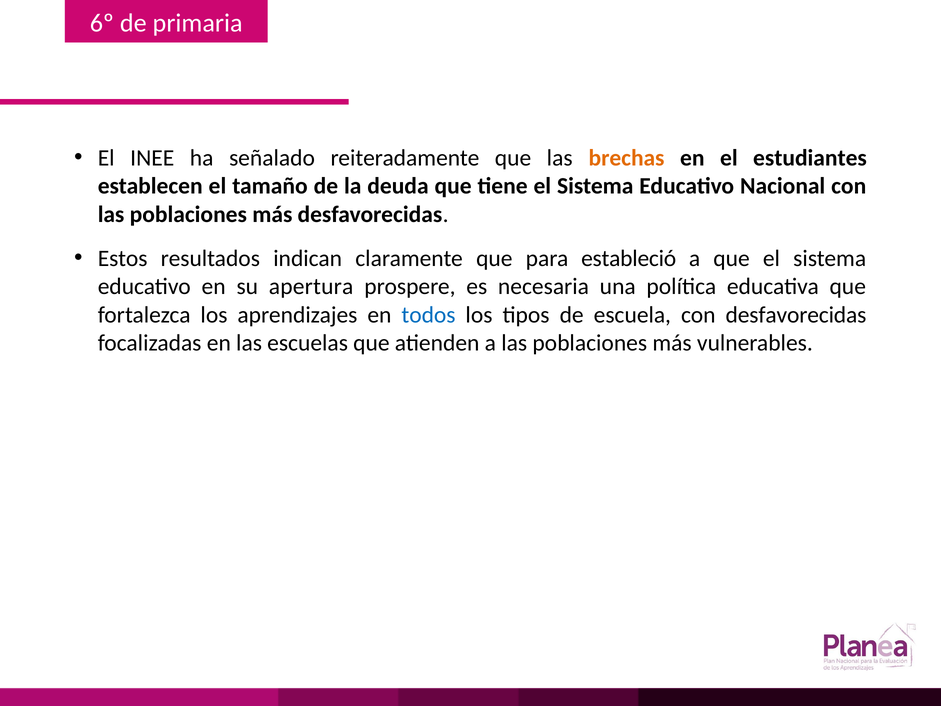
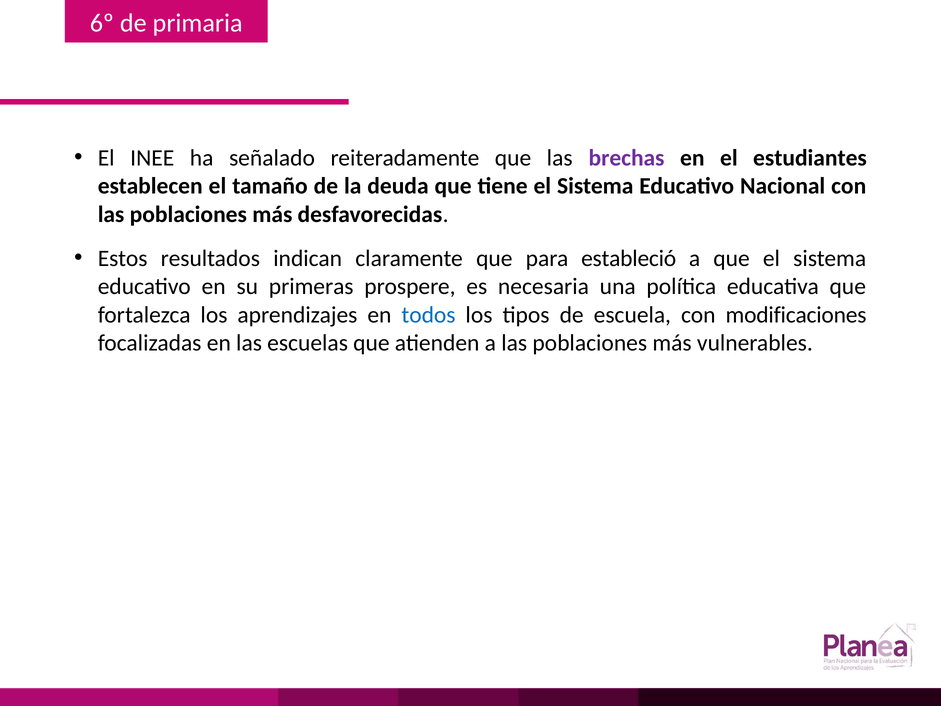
brechas colour: orange -> purple (627, 158)
apertura: apertura -> primeras (311, 287)
con desfavorecidas: desfavorecidas -> modificaciones (796, 315)
